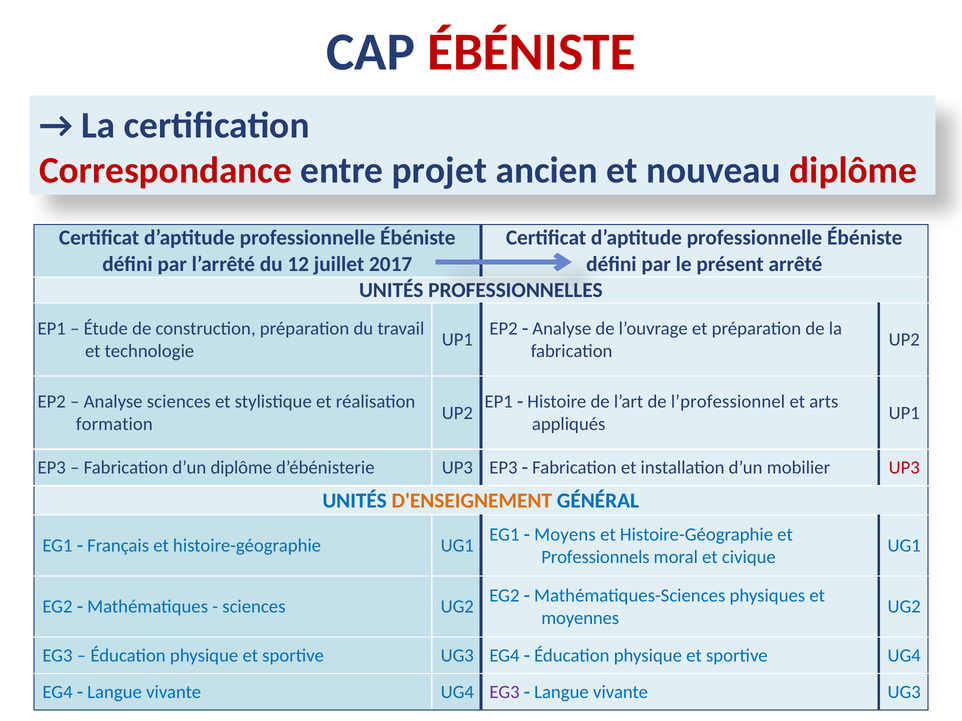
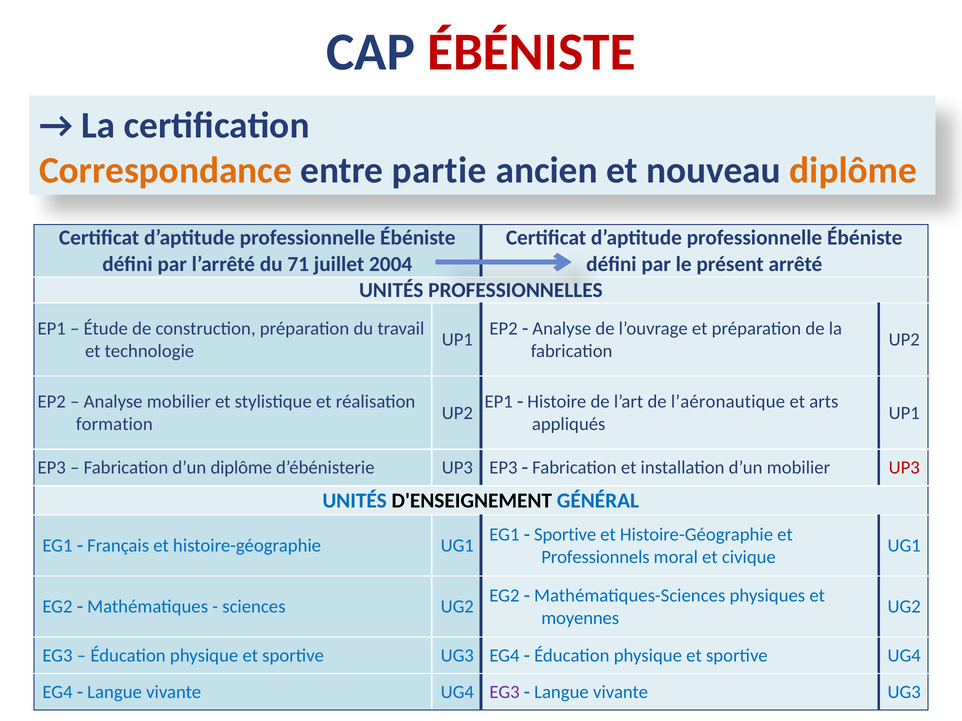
Correspondance colour: red -> orange (165, 170)
projet: projet -> partie (439, 170)
diplôme colour: red -> orange (853, 170)
12: 12 -> 71 (298, 264)
2017: 2017 -> 2004 (391, 264)
Analyse sciences: sciences -> mobilier (179, 402)
l’professionnel: l’professionnel -> l’aéronautique (728, 402)
D'ENSEIGNEMENT colour: orange -> black (472, 501)
Moyens: Moyens -> Sportive (565, 535)
